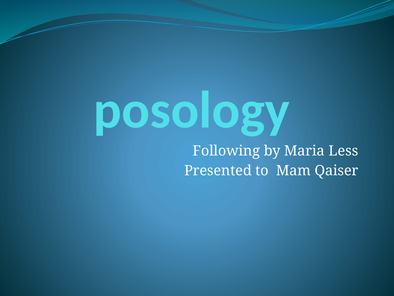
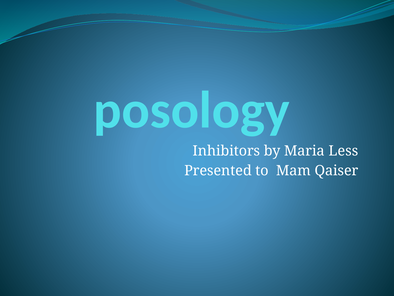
Following: Following -> Inhibitors (226, 151)
